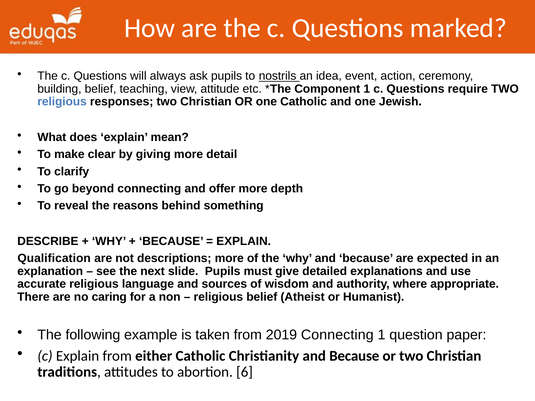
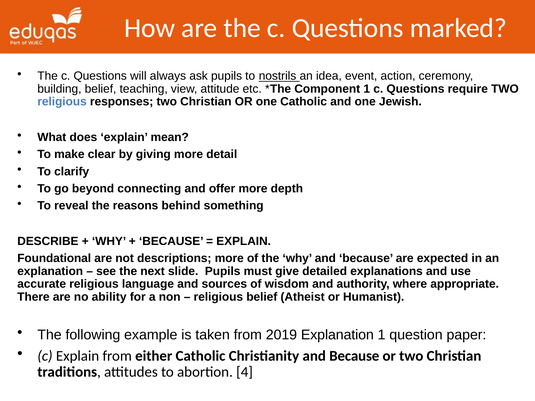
Qualification: Qualification -> Foundational (54, 259)
caring: caring -> ability (109, 297)
2019 Connecting: Connecting -> Explanation (337, 335)
6: 6 -> 4 (245, 372)
